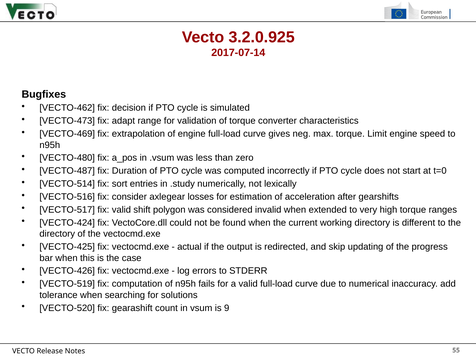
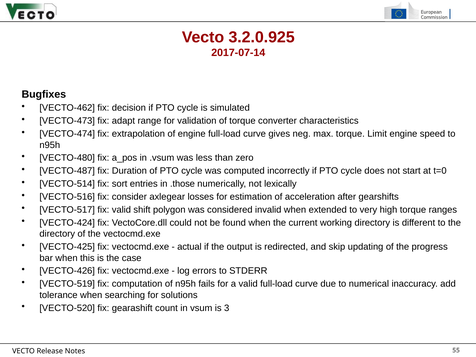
VECTO-469: VECTO-469 -> VECTO-474 (67, 134)
.study: .study -> .those (182, 184)
9: 9 -> 3 (227, 308)
